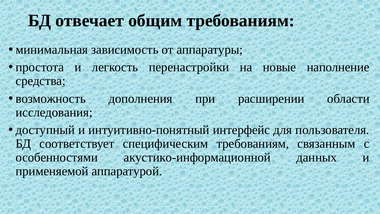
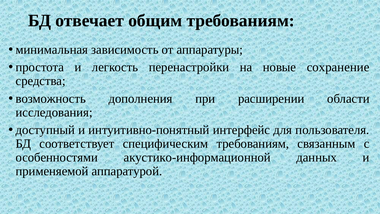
наполнение: наполнение -> сохранение (338, 67)
